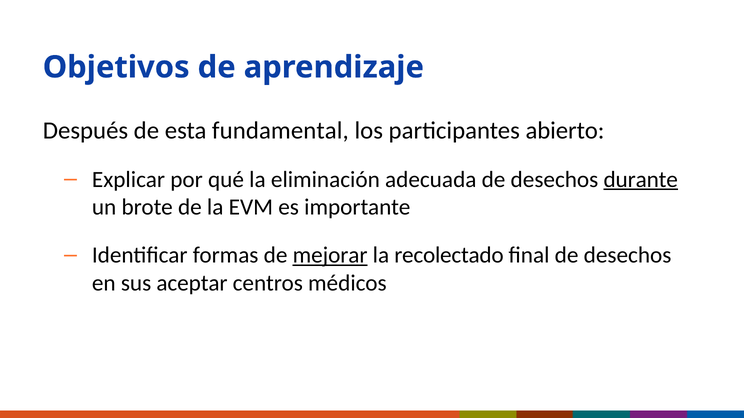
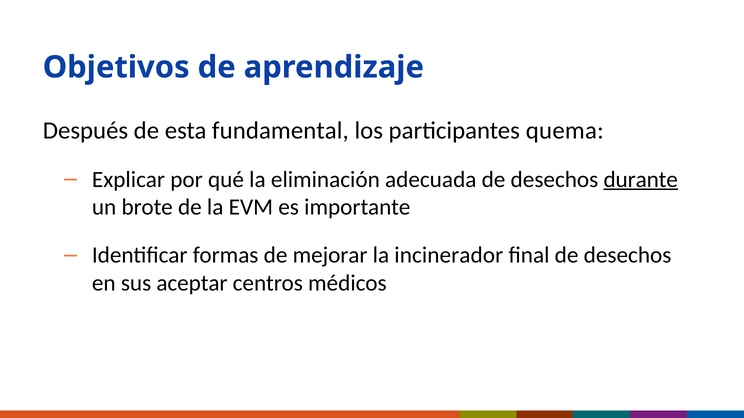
abierto: abierto -> quema (565, 131)
mejorar underline: present -> none (330, 256)
recolectado: recolectado -> incinerador (449, 256)
